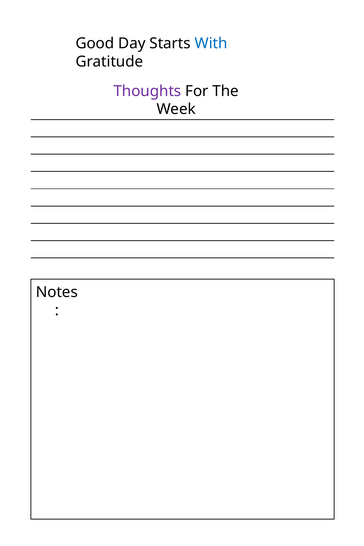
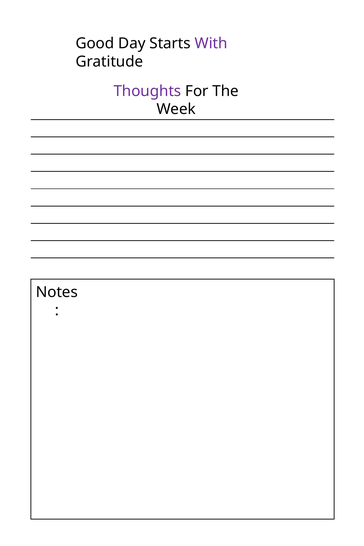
With colour: blue -> purple (211, 43)
